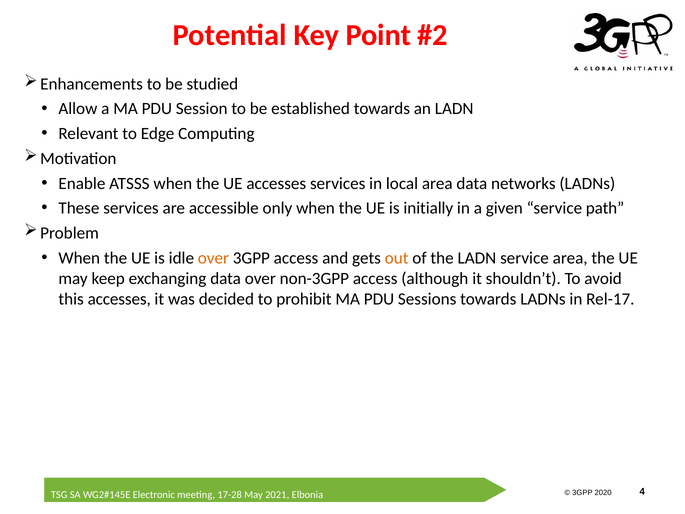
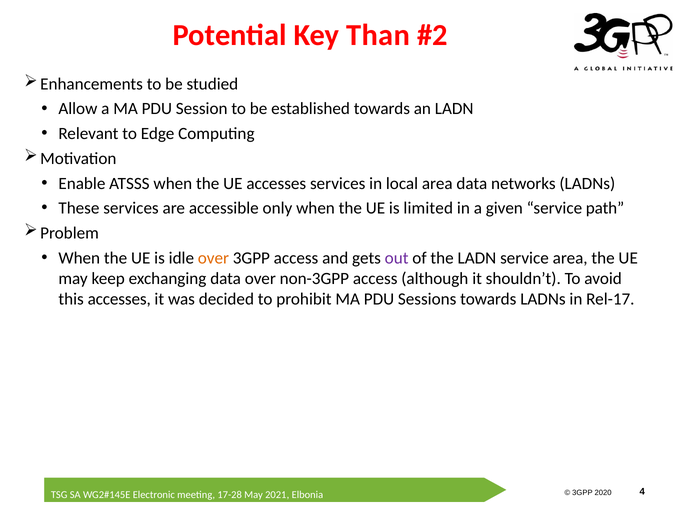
Point: Point -> Than (378, 35)
initially: initially -> limited (428, 208)
out colour: orange -> purple (397, 258)
